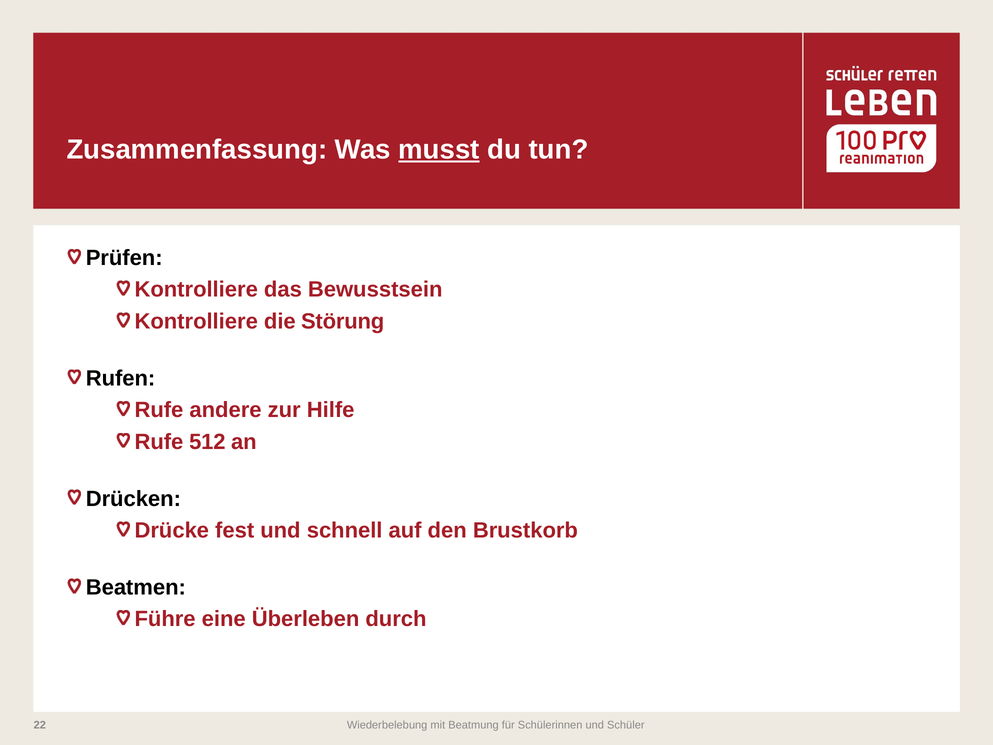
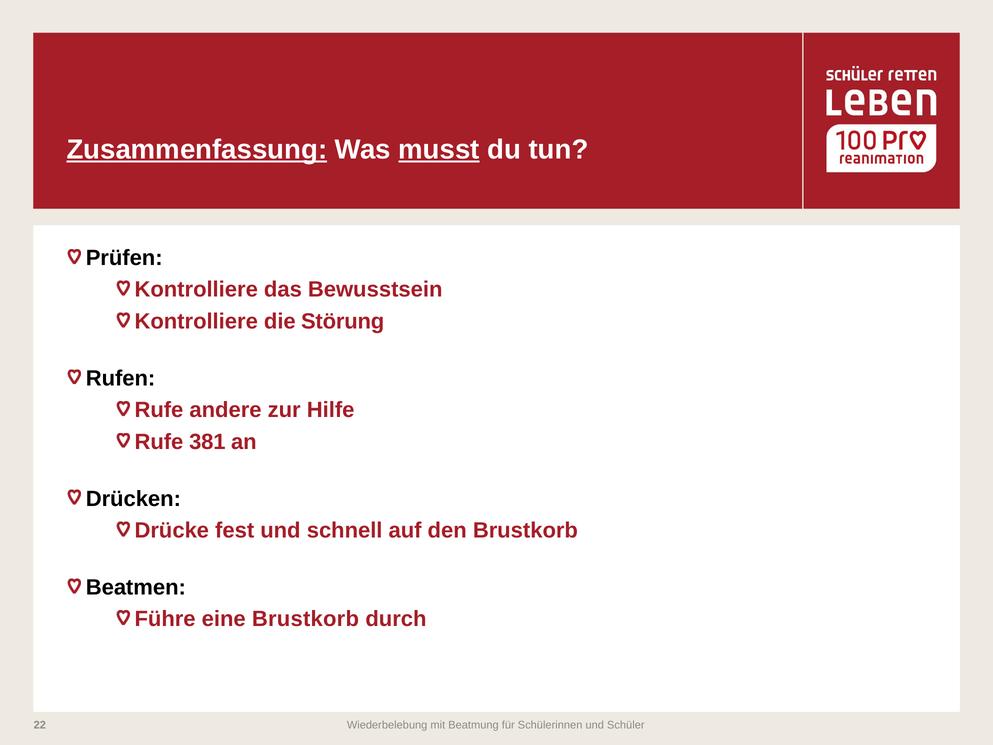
Zusammenfassung underline: none -> present (197, 150)
512: 512 -> 381 (207, 442)
eine Überleben: Überleben -> Brustkorb (305, 619)
